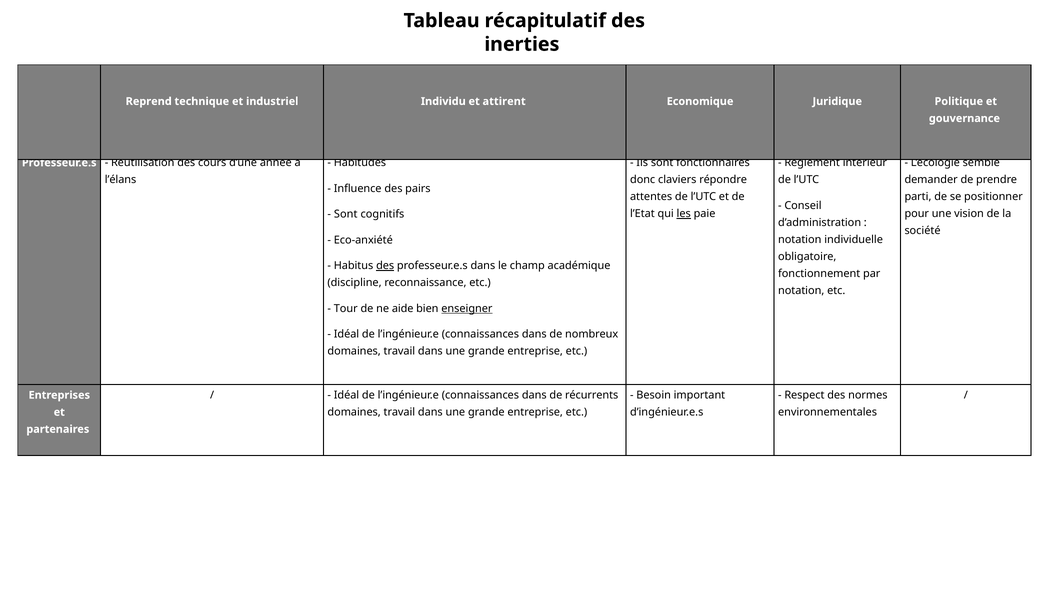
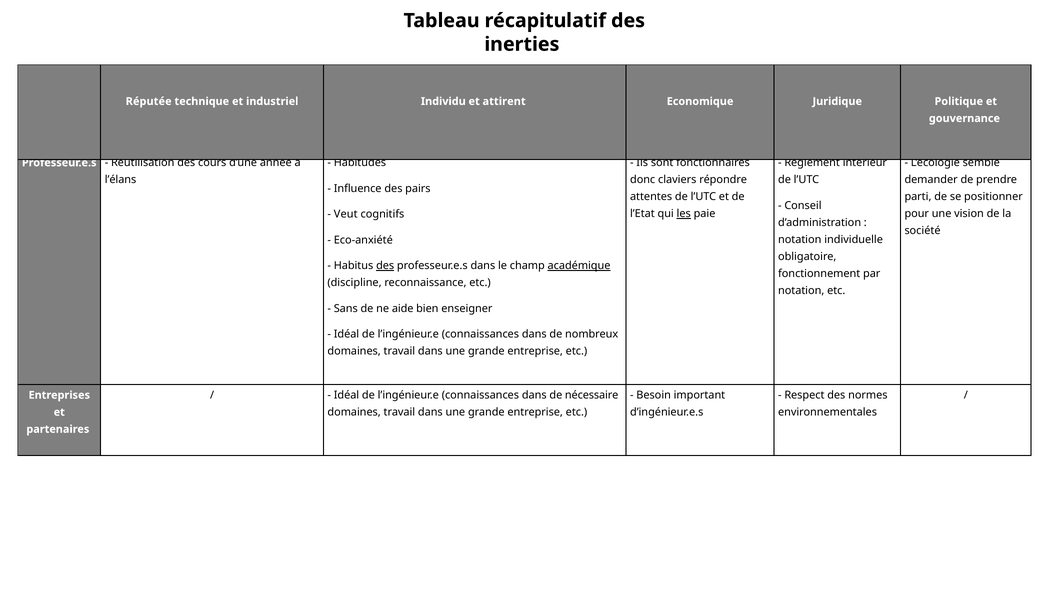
Reprend: Reprend -> Réputée (149, 101)
Sont: Sont -> Veut (346, 214)
académique underline: none -> present (579, 266)
Tour: Tour -> Sans (346, 309)
enseigner underline: present -> none (467, 309)
récurrents: récurrents -> nécessaire (592, 395)
